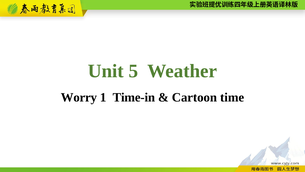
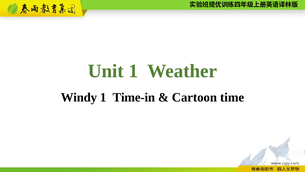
Unit 5: 5 -> 1 (133, 71)
Worry: Worry -> Windy (79, 97)
